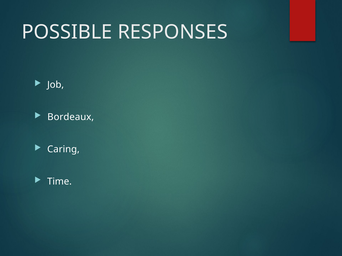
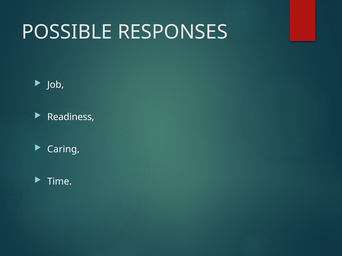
Bordeaux: Bordeaux -> Readiness (71, 117)
